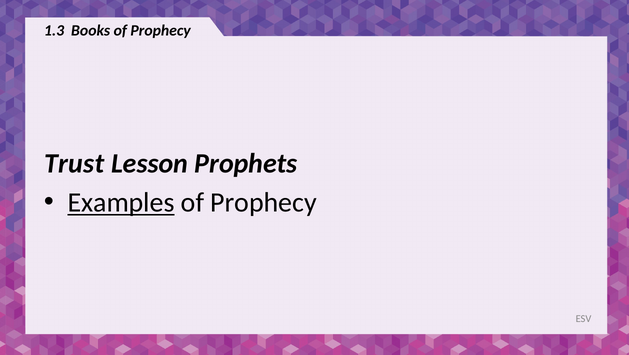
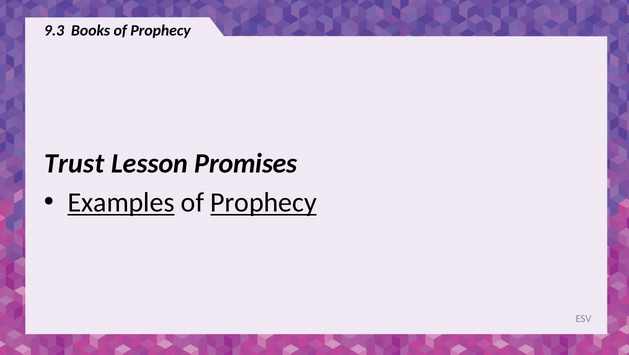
1.3: 1.3 -> 9.3 (54, 31)
Prophets: Prophets -> Promises (246, 163)
Prophecy underline: none -> present (264, 202)
